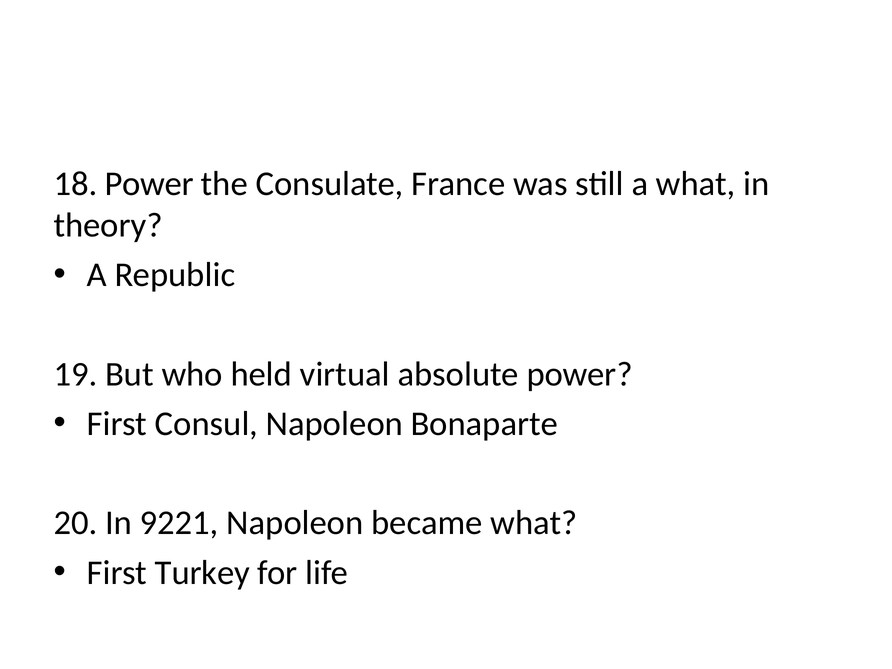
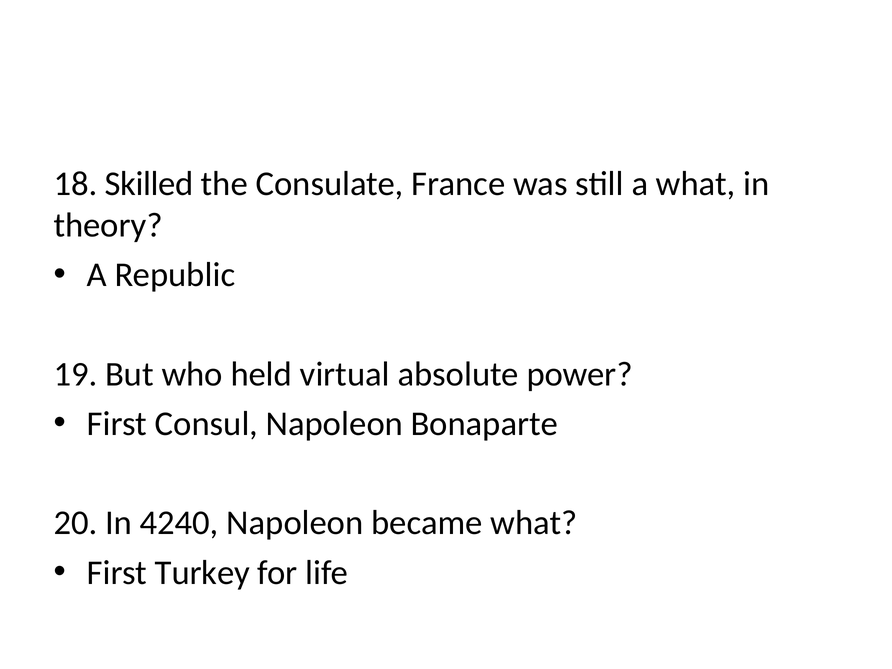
18 Power: Power -> Skilled (149, 184)
9221: 9221 -> 4240 (179, 523)
